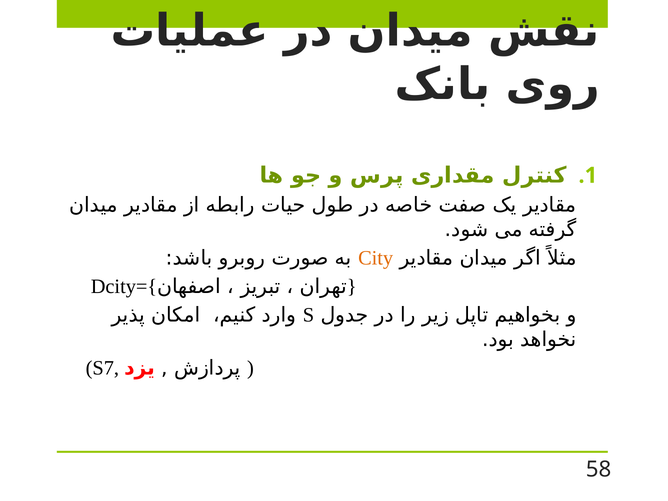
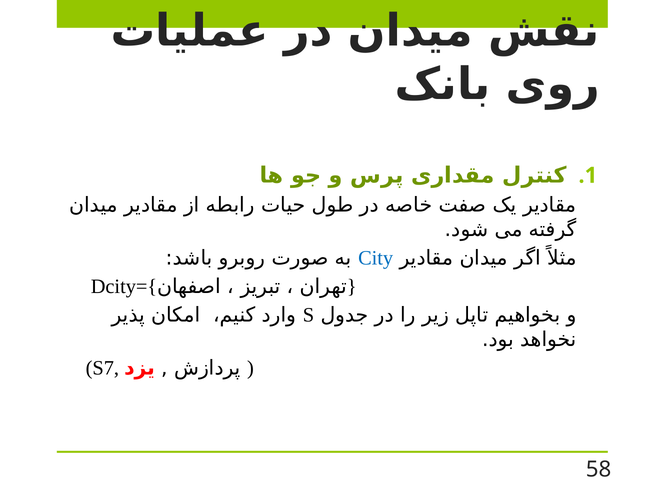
City colour: orange -> blue (376, 258)
